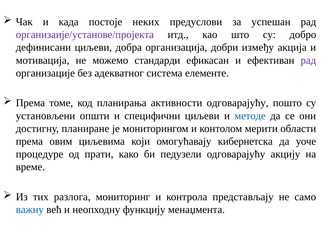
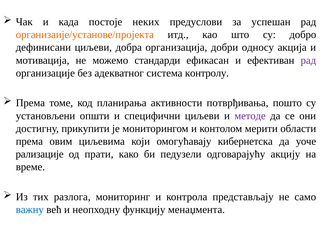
организаије/установе/пројекта colour: purple -> orange (85, 35)
између: између -> односу (258, 47)
елементе: елементе -> кoнтролу (207, 73)
активности одговарајућу: одговарајућу -> потврђивања (238, 103)
методе colour: blue -> purple (250, 116)
планиране: планиране -> прикупити (85, 128)
процедуре: процедуре -> рализације (40, 154)
